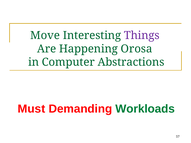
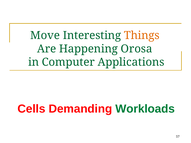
Things colour: purple -> orange (142, 35)
Abstractions: Abstractions -> Applications (131, 62)
Must: Must -> Cells (31, 109)
